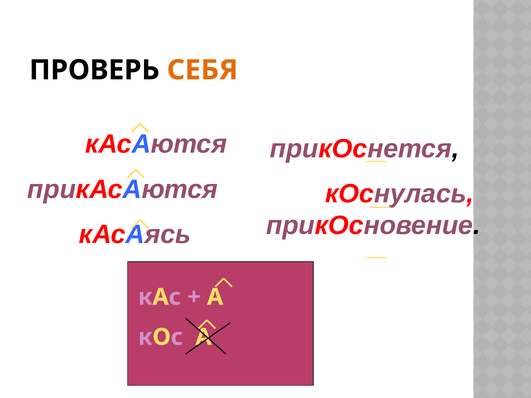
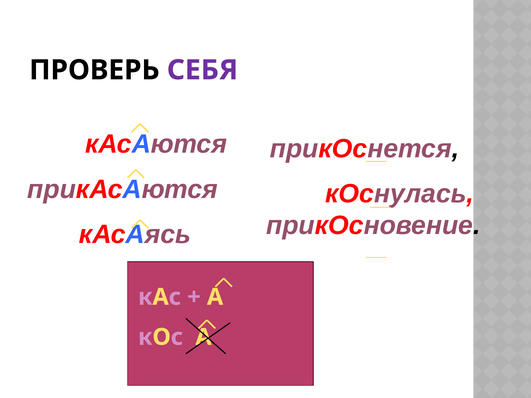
СЕБЯ colour: orange -> purple (202, 70)
